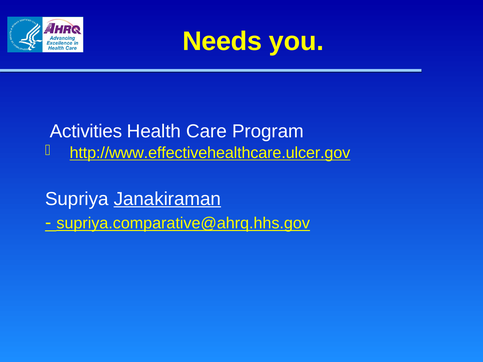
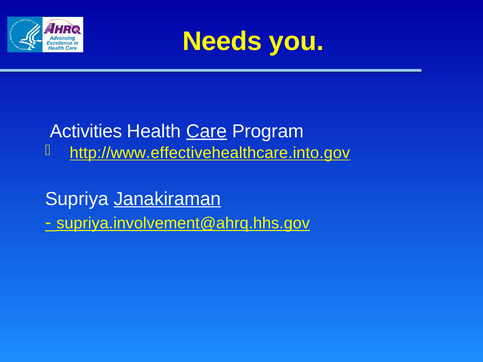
Care underline: none -> present (207, 131)
http://www.effectivehealthcare.ulcer.gov: http://www.effectivehealthcare.ulcer.gov -> http://www.effectivehealthcare.into.gov (210, 153)
supriya.comparative@ahrq.hhs.gov: supriya.comparative@ahrq.hhs.gov -> supriya.involvement@ahrq.hhs.gov (183, 224)
